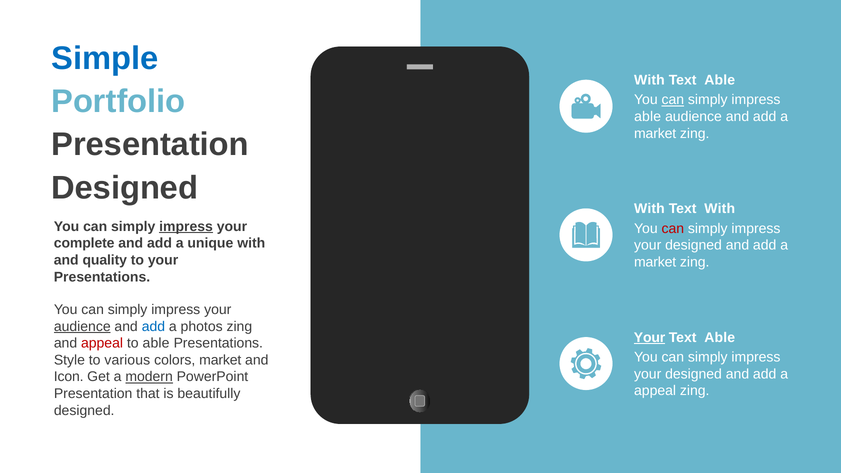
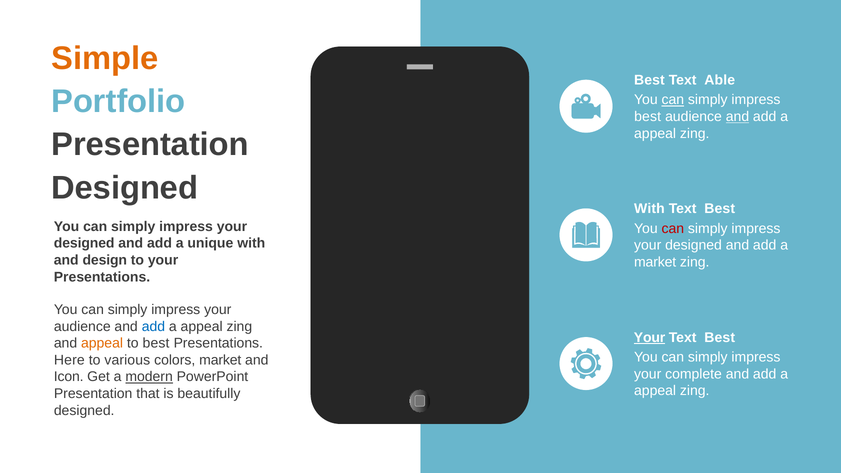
Simple colour: blue -> orange (105, 58)
With: With -> Best (649, 80)
able: able -> best (648, 117)
and underline: none -> present (738, 117)
market: market -> appeal (655, 134)
With: With -> Best (720, 209)
impress underline: present -> none (186, 227)
complete: complete -> designed (84, 243)
quality: quality -> design (105, 260)
audience underline: present -> none (82, 326)
photos: photos -> appeal (202, 326)
Able: Able -> Best (720, 338)
appeal colour: red -> orange (102, 343)
to able: able -> best (156, 343)
Style: Style -> Here (69, 360)
designed: designed -> complete (694, 374)
